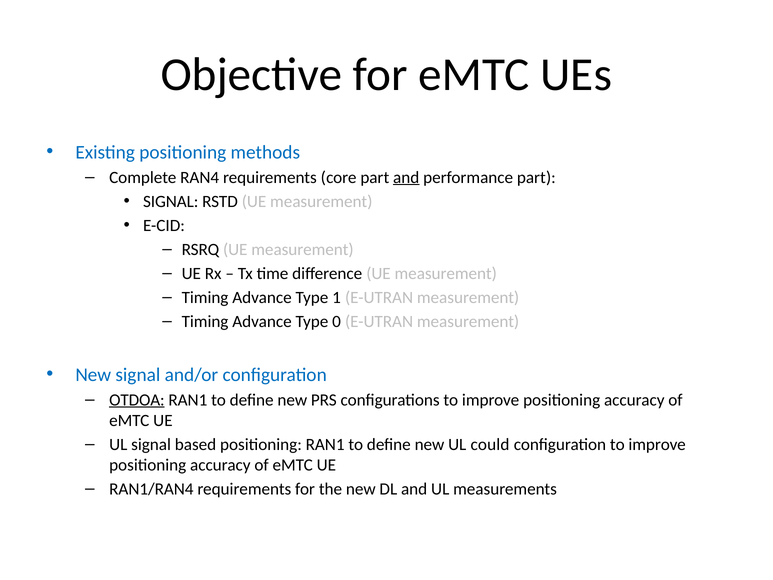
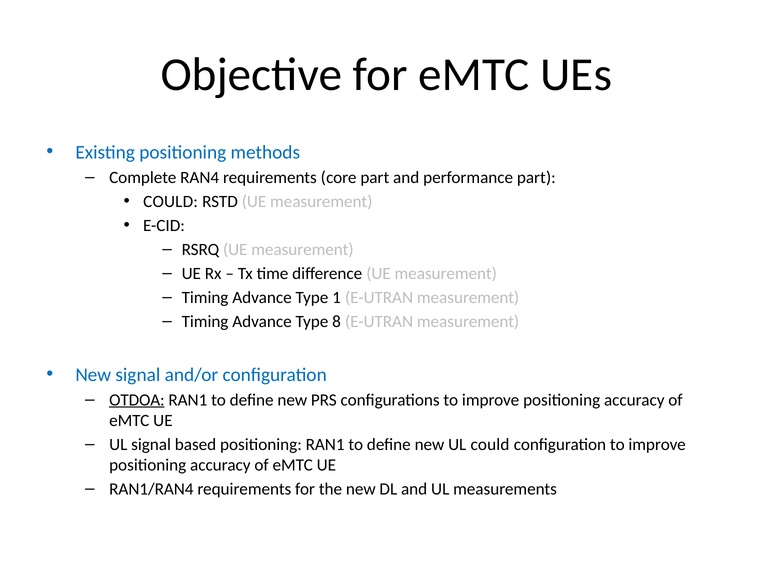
and underline: present -> none (406, 177)
SIGNAL: SIGNAL -> COULD (171, 201)
0: 0 -> 8 (336, 322)
